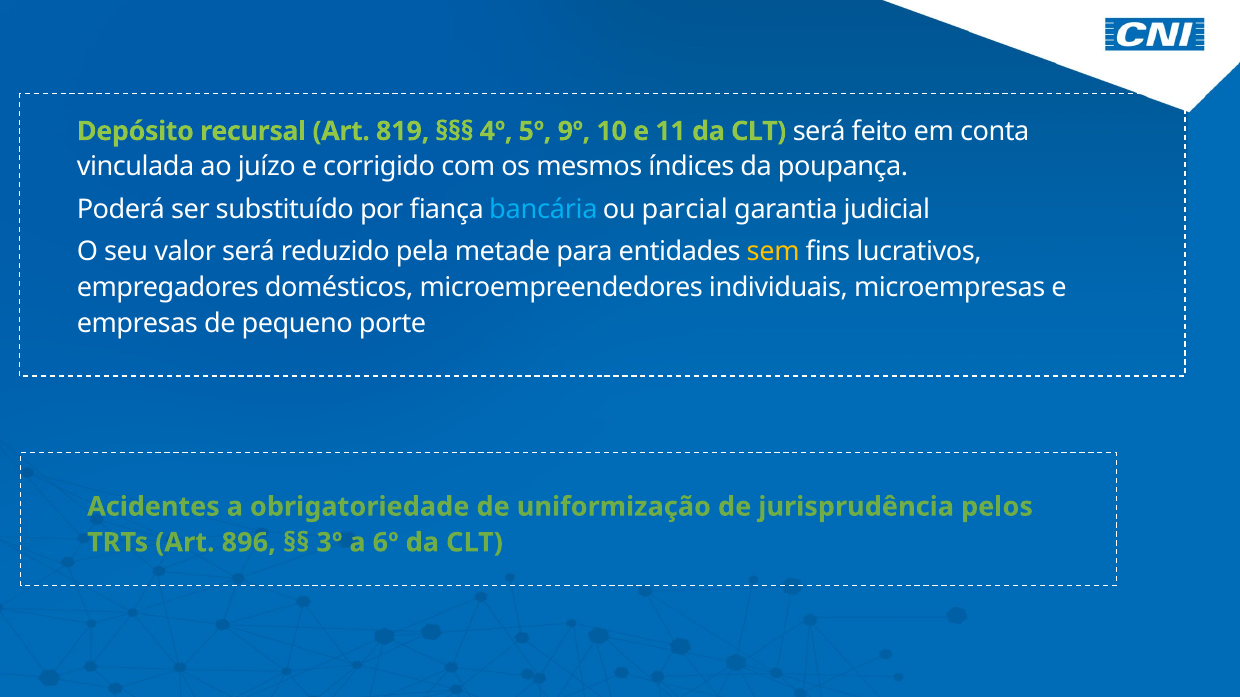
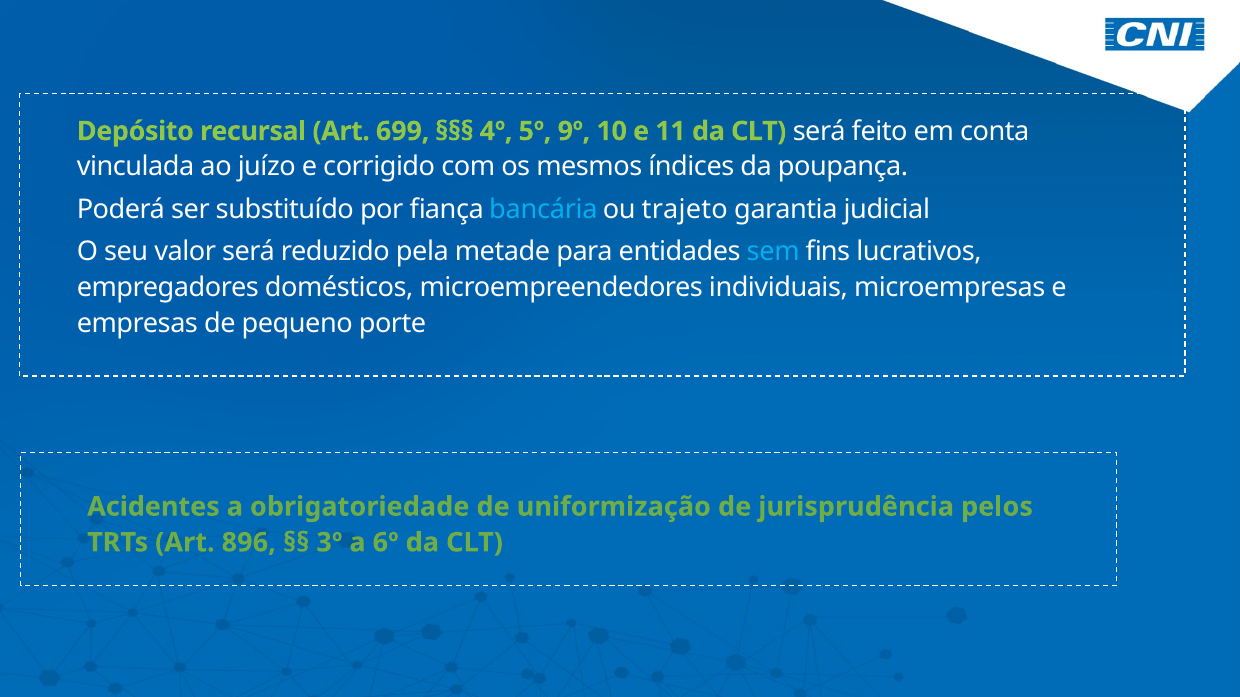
819: 819 -> 699 (403, 131)
parcial: parcial -> trajeto (685, 209)
sem colour: yellow -> light blue (773, 252)
